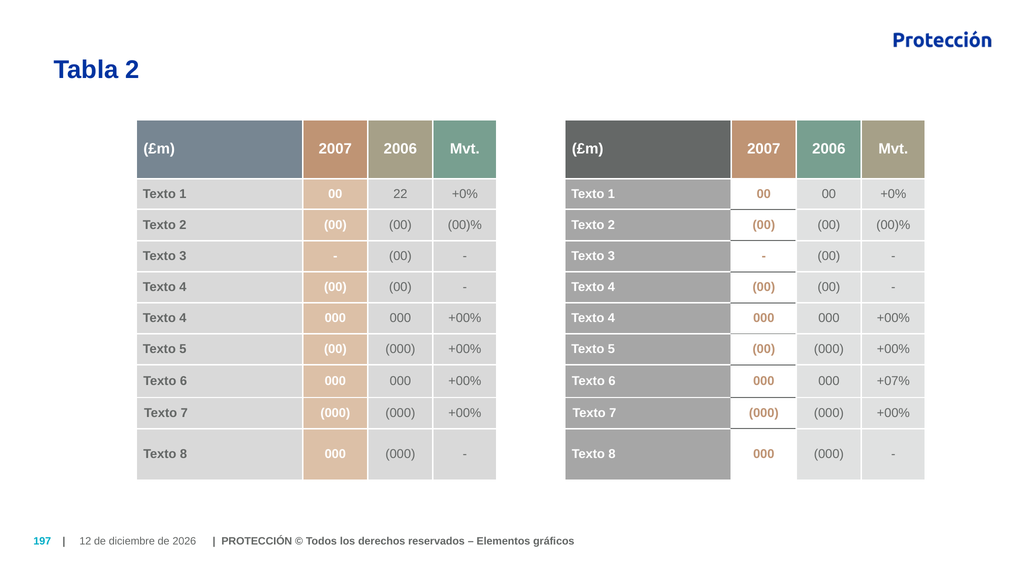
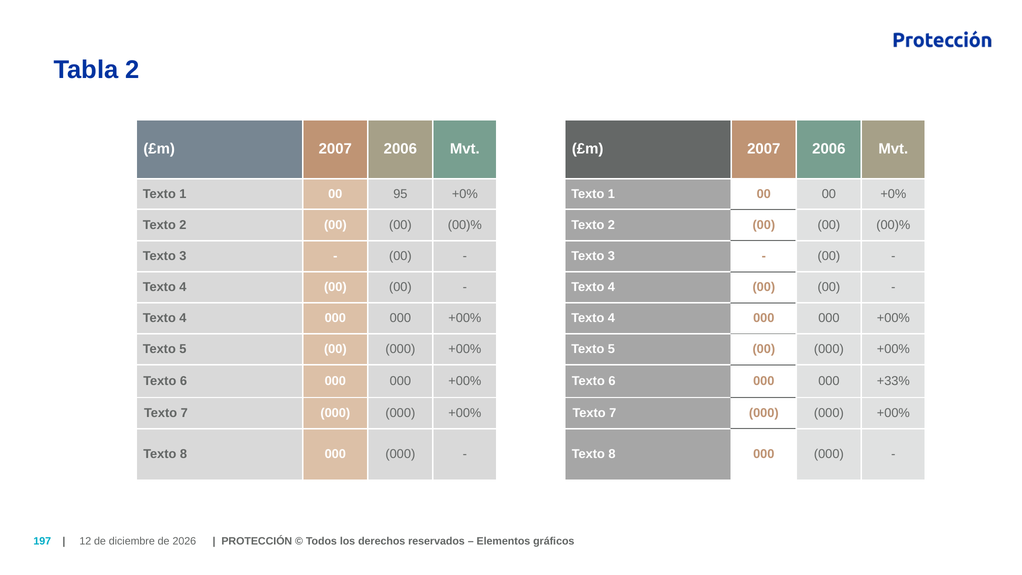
22: 22 -> 95 (400, 194)
+07%: +07% -> +33% (893, 381)
